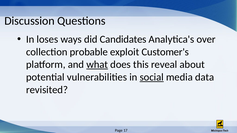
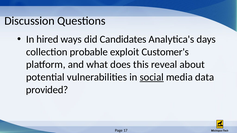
loses: loses -> hired (47, 39)
over: over -> days (206, 39)
what underline: present -> none (97, 65)
revisited: revisited -> provided (47, 90)
